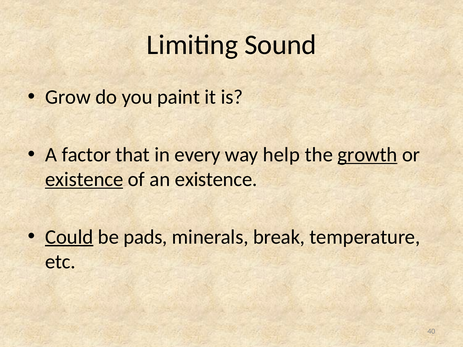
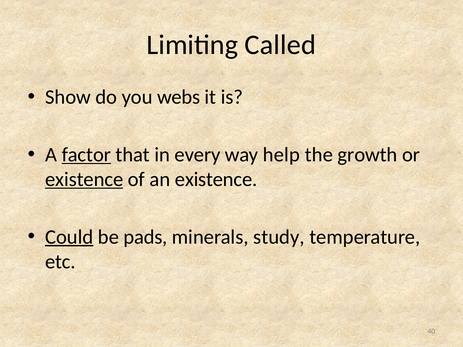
Sound: Sound -> Called (280, 45)
Grow: Grow -> Show (68, 97)
paint: paint -> webs (179, 97)
factor underline: none -> present (86, 155)
growth underline: present -> none (368, 155)
break: break -> study (279, 237)
